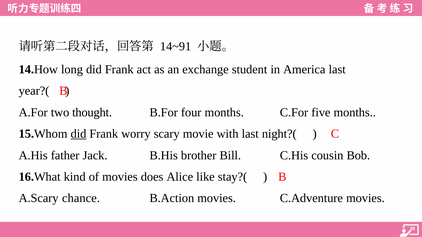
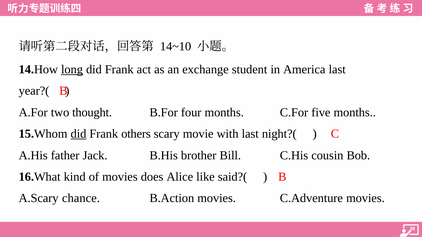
14~91: 14~91 -> 14~10 (176, 47)
long underline: none -> present (72, 69)
worry: worry -> others (136, 134)
stay?(: stay?( -> said?( (233, 177)
